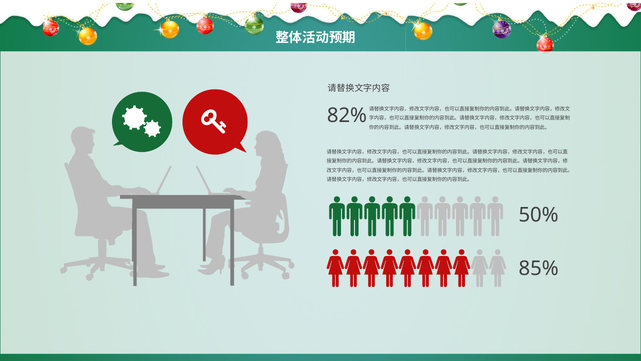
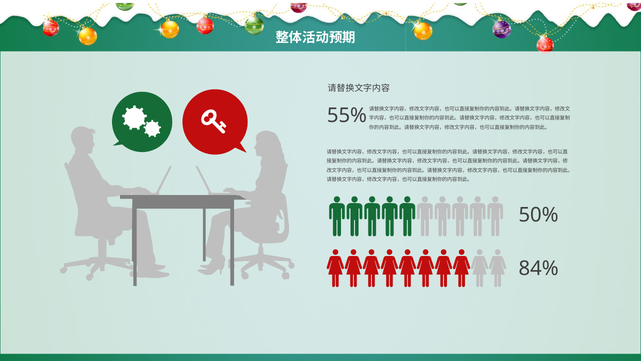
82%: 82% -> 55% (347, 116)
85%: 85% -> 84% (539, 268)
